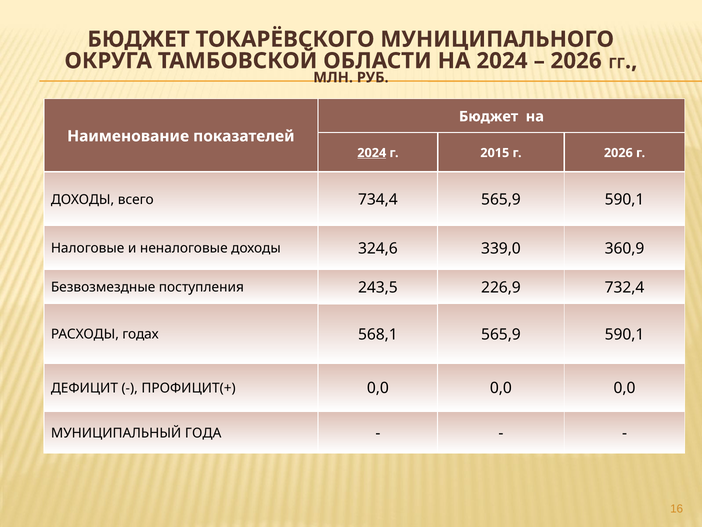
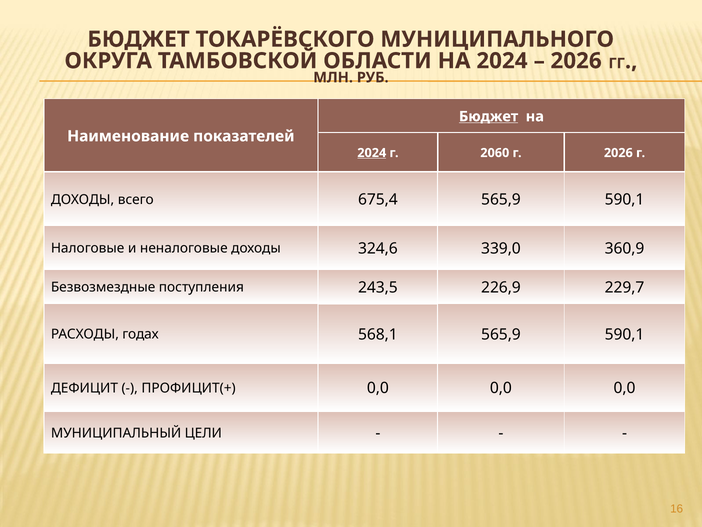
Бюджет underline: none -> present (489, 116)
2015: 2015 -> 2060 (495, 153)
734,4: 734,4 -> 675,4 (378, 199)
732,4: 732,4 -> 229,7 (625, 287)
ГОДА: ГОДА -> ЦЕЛИ (203, 433)
